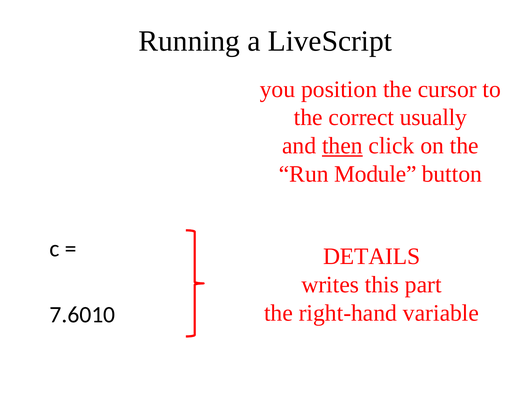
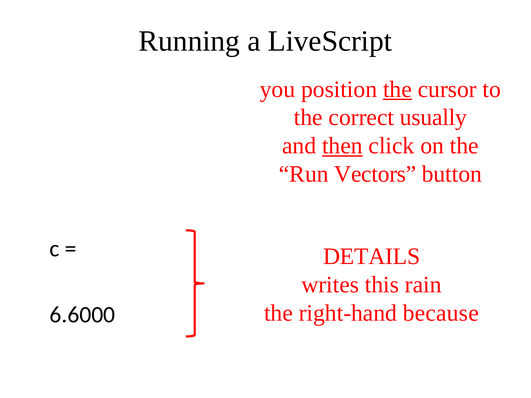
the underline: none -> present (397, 89)
Module: Module -> Vectors (375, 174)
part: part -> rain (423, 285)
variable: variable -> because (441, 313)
7.6010: 7.6010 -> 6.6000 (82, 315)
